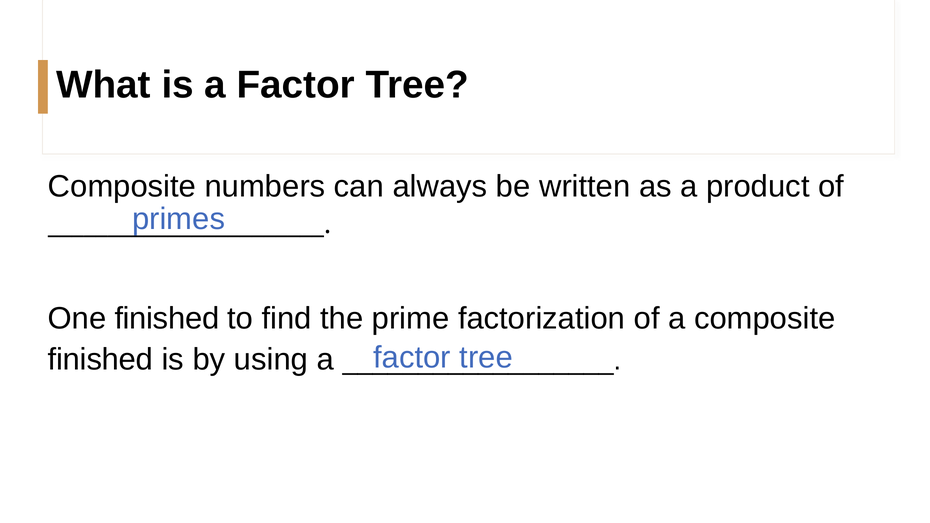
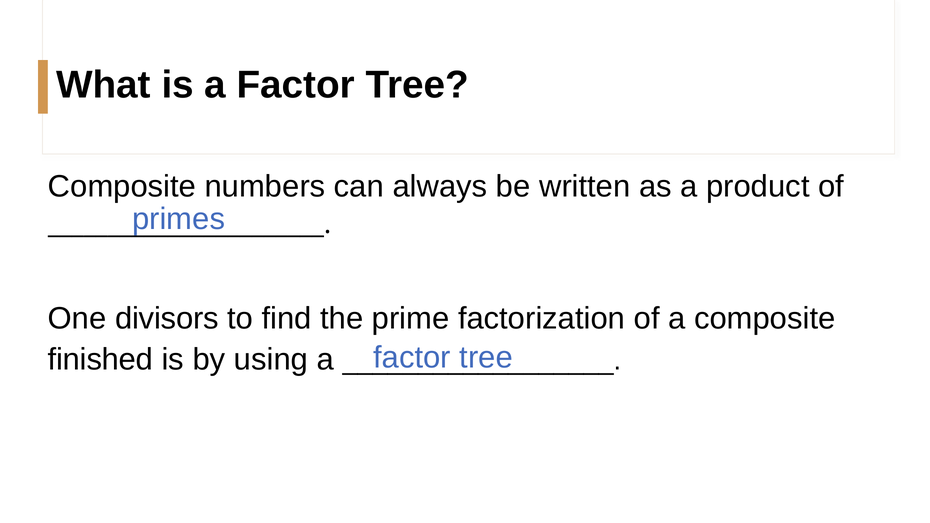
One finished: finished -> divisors (167, 319)
